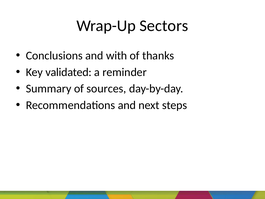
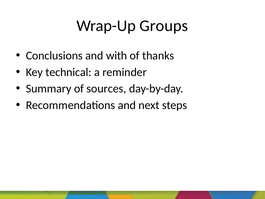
Sectors: Sectors -> Groups (164, 26)
validated: validated -> technical (69, 72)
